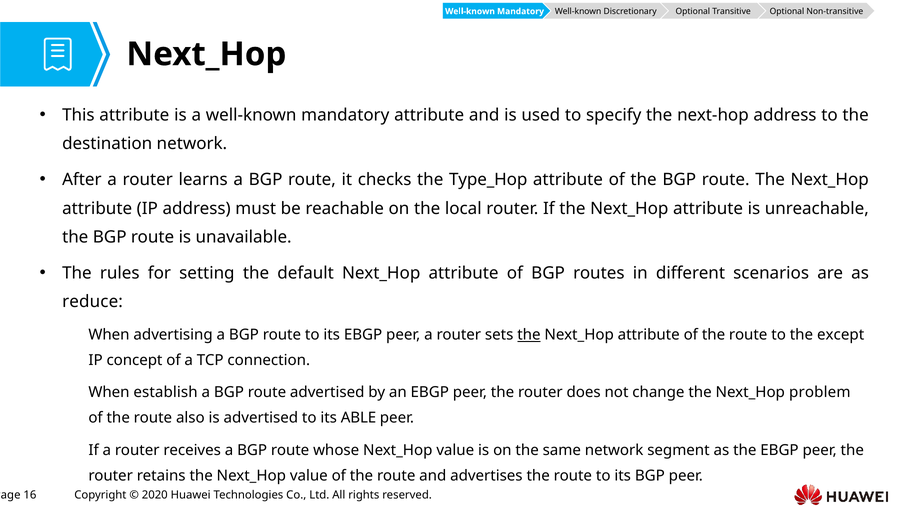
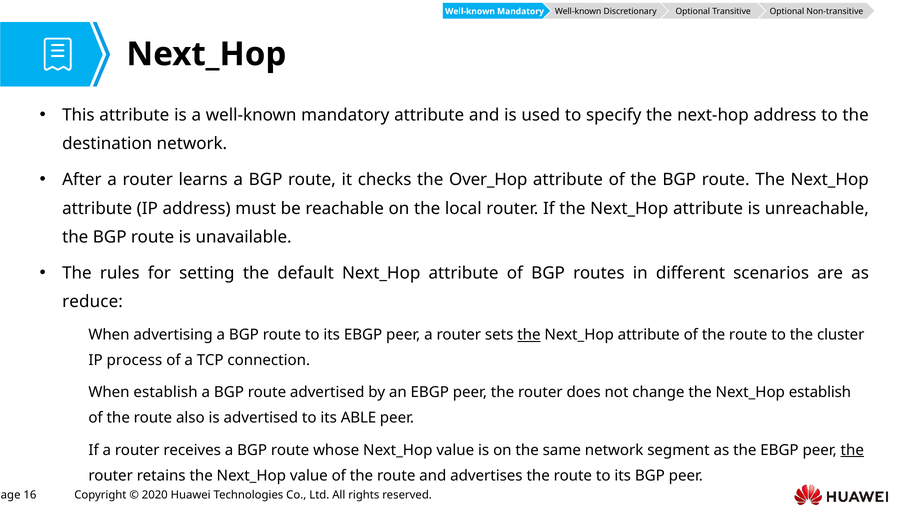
Type_Hop: Type_Hop -> Over_Hop (488, 180)
except: except -> cluster (841, 335)
concept: concept -> process (134, 360)
Next_Hop problem: problem -> establish (820, 392)
the underline: none -> present (852, 450)
